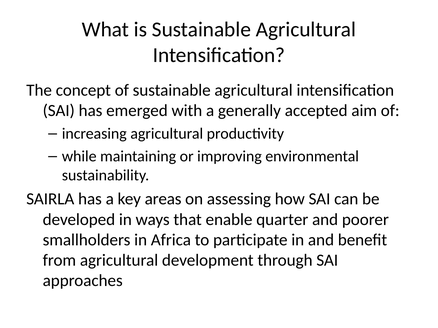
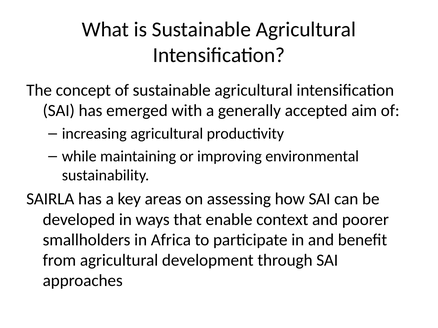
quarter: quarter -> context (282, 220)
